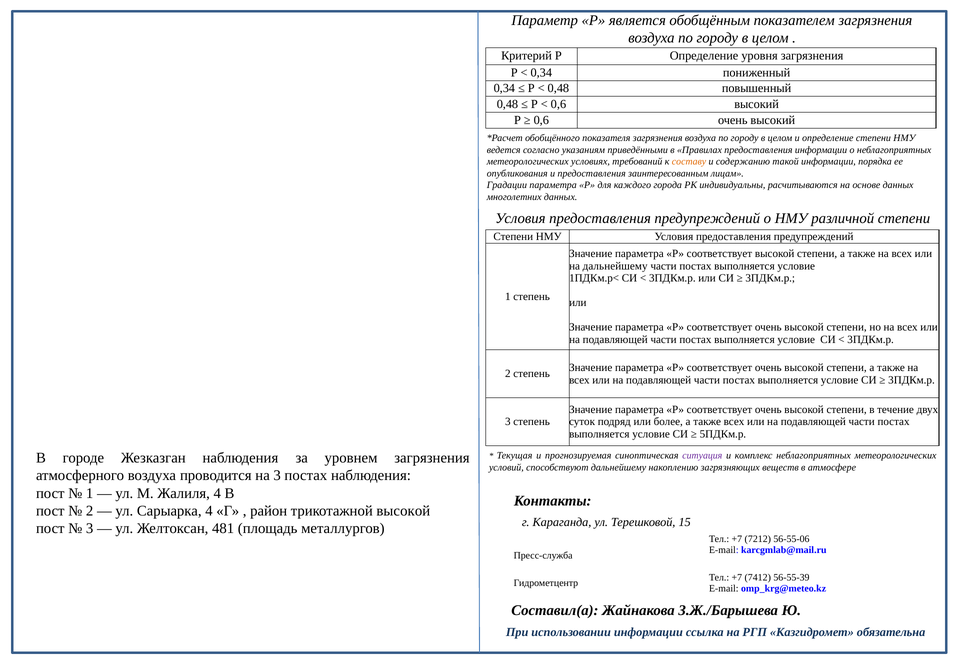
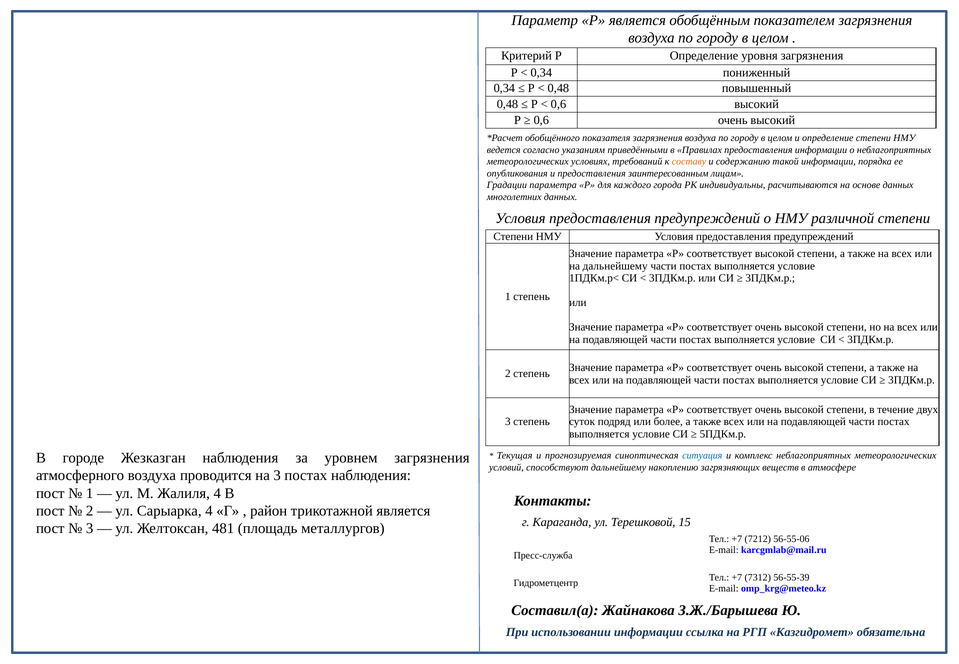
ситуация colour: purple -> blue (702, 456)
трикотажной высокой: высокой -> является (403, 511)
7412: 7412 -> 7312 (758, 577)
